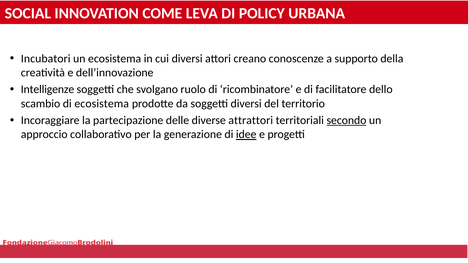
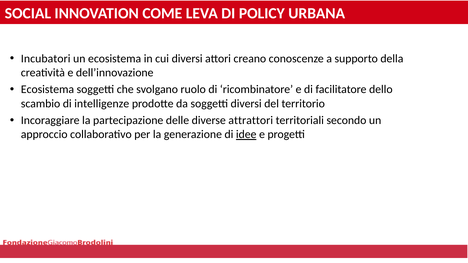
Intelligenze: Intelligenze -> Ecosistema (47, 90)
di ecosistema: ecosistema -> intelligenze (102, 104)
secondo underline: present -> none (346, 121)
